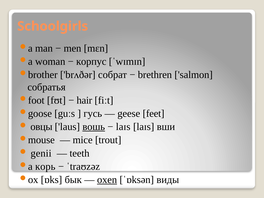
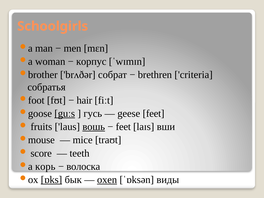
salmon: salmon -> criteria (194, 75)
guːs underline: none -> present (65, 114)
овцы: овцы -> fruits (41, 127)
laɪs: laɪs -> feet (123, 127)
trout: trout -> traʊt (108, 140)
genii: genii -> score (41, 153)
ˈtraʊzəz: ˈtraʊzəz -> волоска (83, 166)
ɒks underline: none -> present (51, 180)
